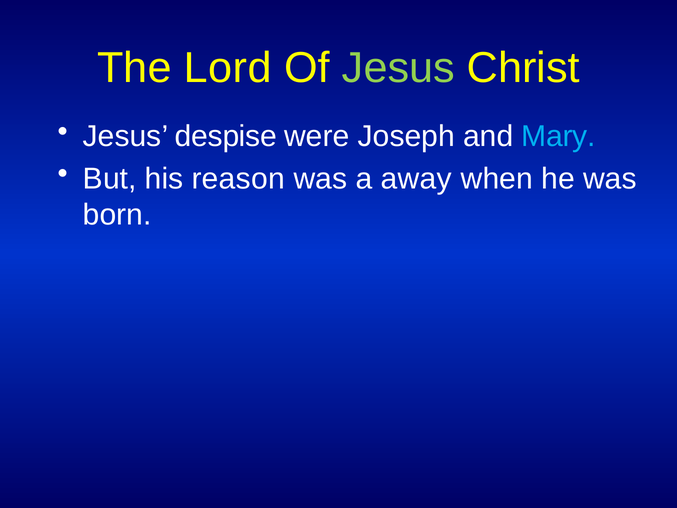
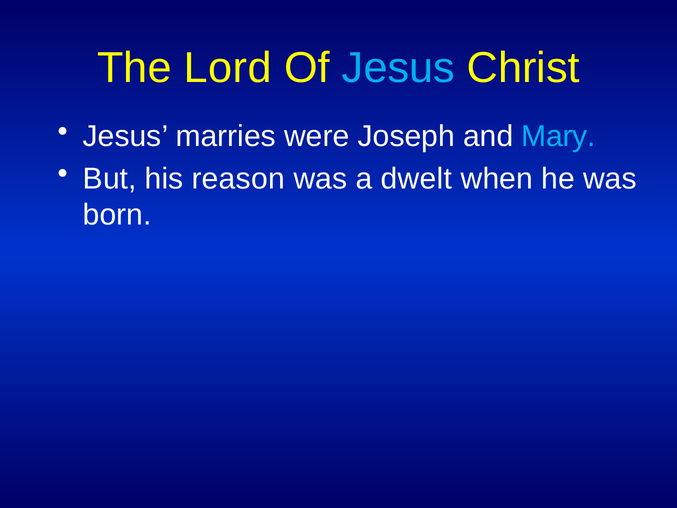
Jesus colour: light green -> light blue (398, 68)
despise: despise -> marries (226, 136)
away: away -> dwelt (416, 179)
